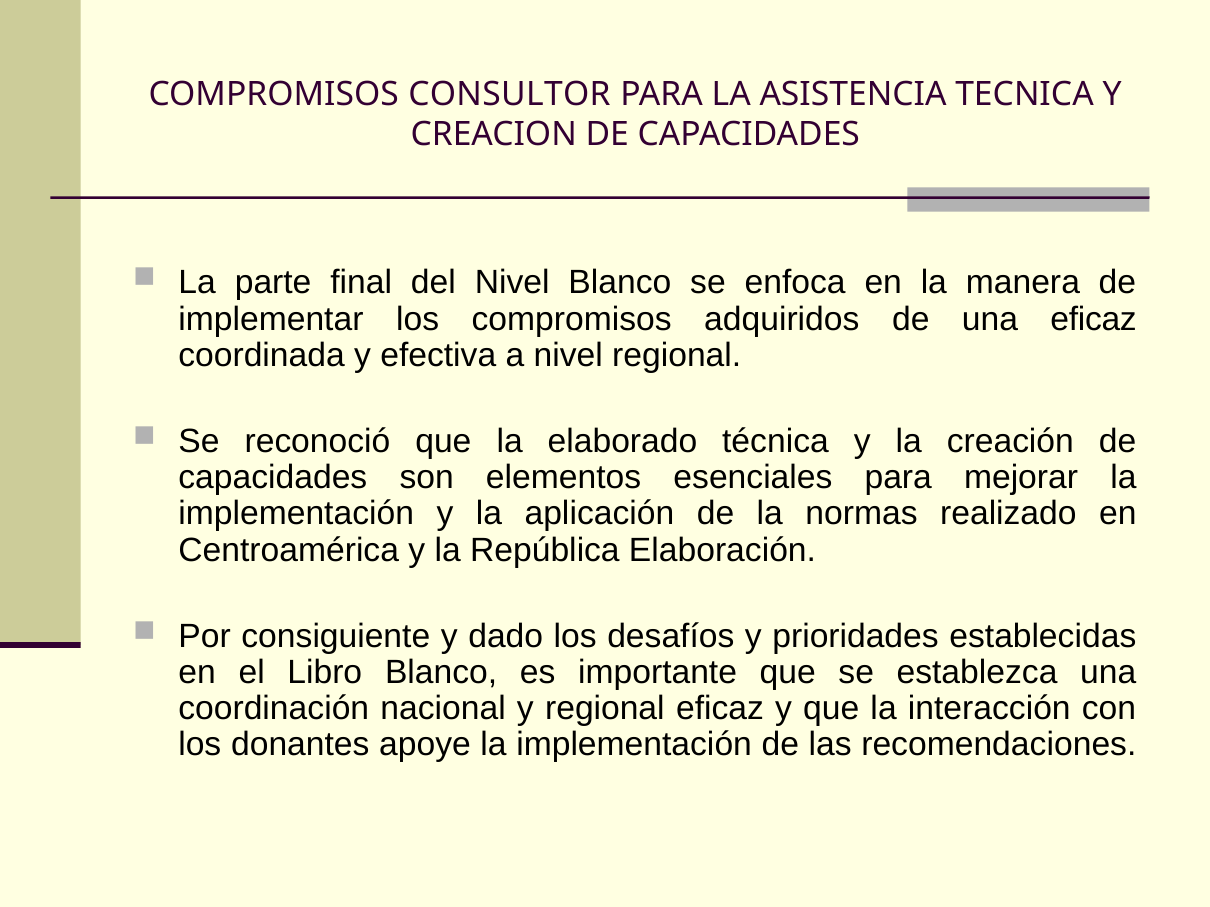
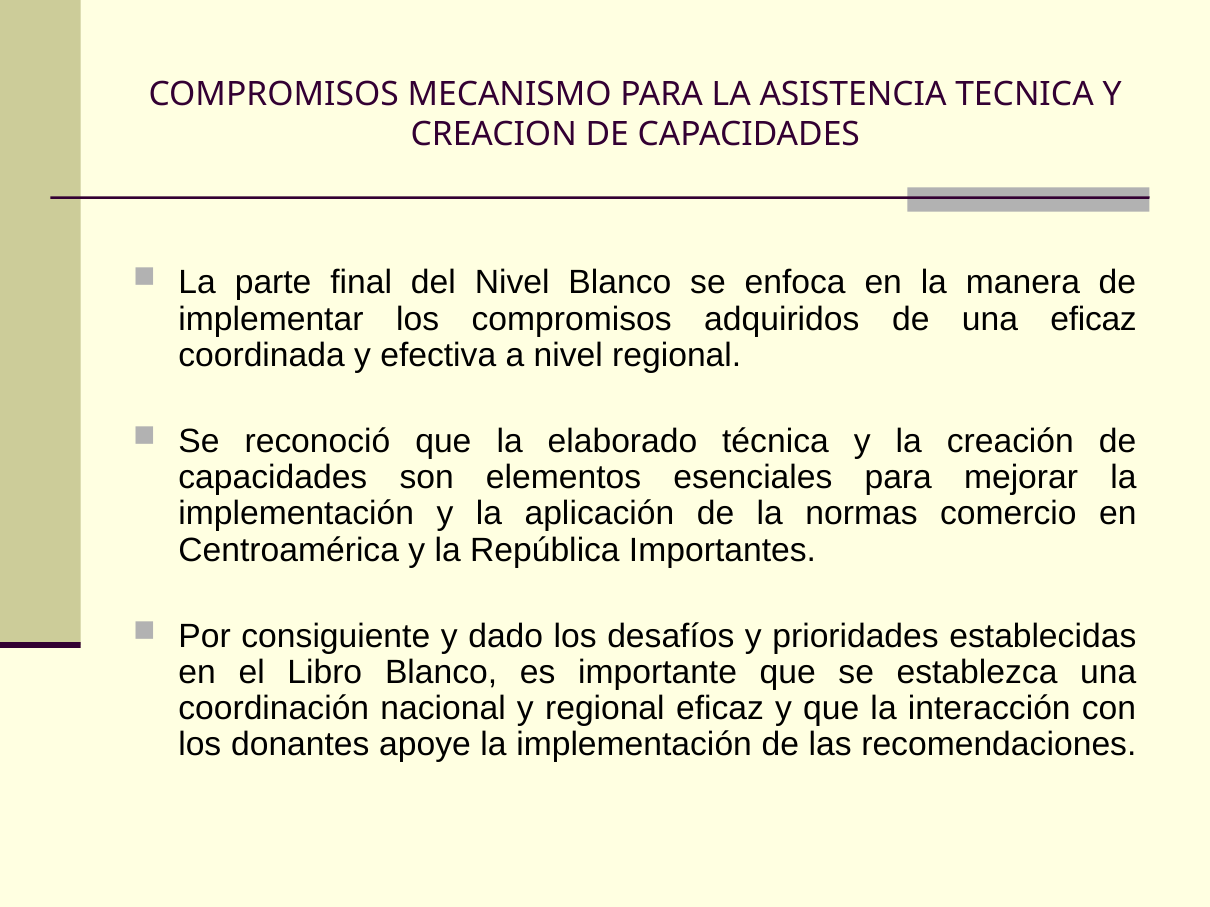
CONSULTOR: CONSULTOR -> MECANISMO (510, 95)
realizado: realizado -> comercio (1008, 514)
Elaboración: Elaboración -> Importantes (723, 550)
